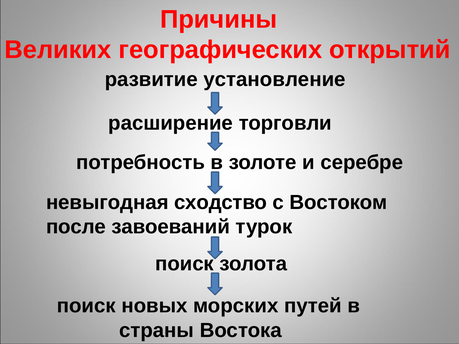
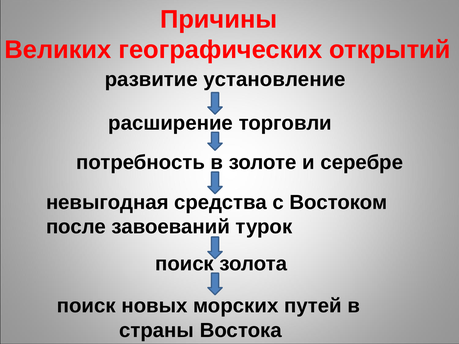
сходство: сходство -> средства (221, 202)
